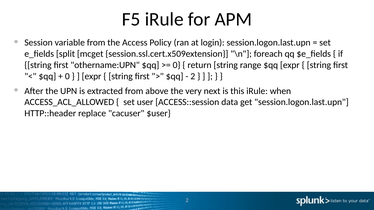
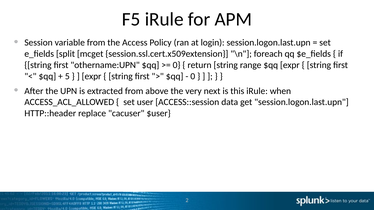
0: 0 -> 5 (67, 76)
2: 2 -> 0 (193, 76)
